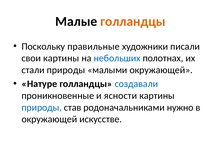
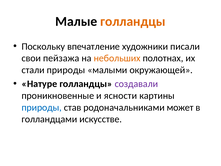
правильные: правильные -> впечатление (94, 46)
свои картины: картины -> пейзажа (61, 58)
небольших colour: blue -> orange (117, 58)
создавали colour: blue -> purple (136, 84)
нужно: нужно -> может (180, 107)
окружающей: окружающей -> голландцами (49, 119)
